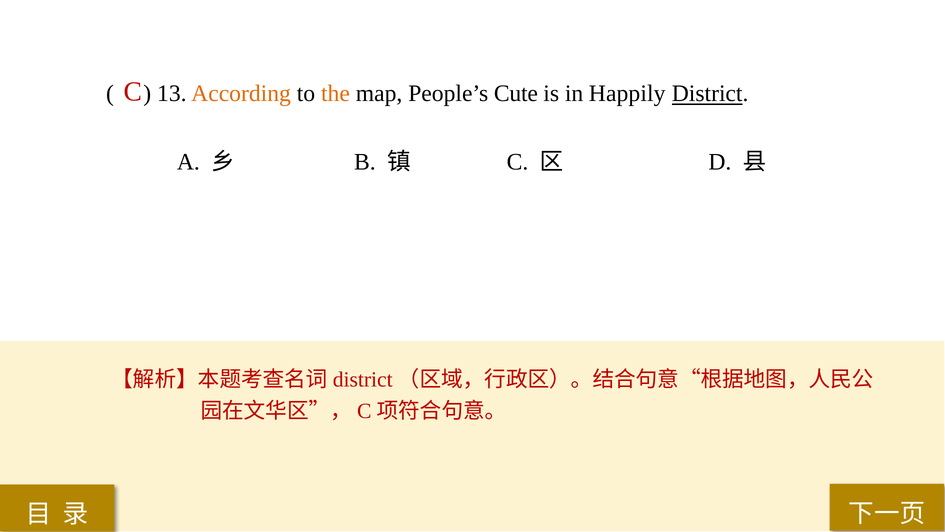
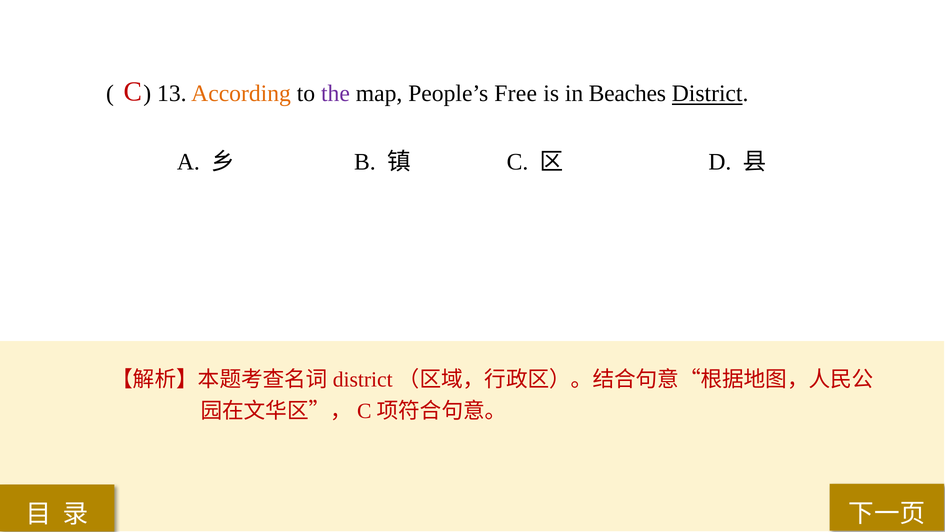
the colour: orange -> purple (335, 94)
Cute: Cute -> Free (516, 94)
Happily: Happily -> Beaches (627, 94)
